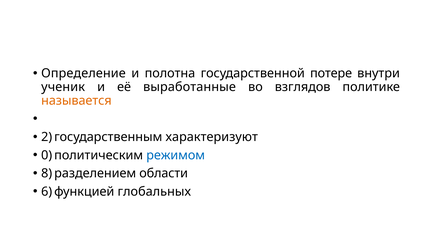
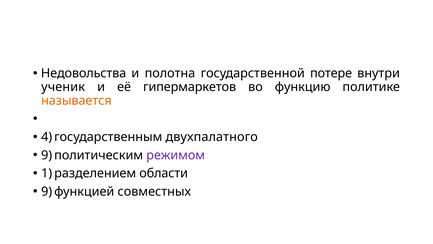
Определение: Определение -> Недовольства (84, 73)
выработанные: выработанные -> гипермаркетов (190, 87)
взглядов: взглядов -> функцию (303, 87)
2: 2 -> 4 (47, 137)
характеризуют: характеризуют -> двухпалатного (212, 137)
0: 0 -> 9 (47, 155)
режимом colour: blue -> purple (176, 155)
8: 8 -> 1 (47, 173)
6: 6 -> 9 (47, 191)
глобальных: глобальных -> совместных (154, 191)
